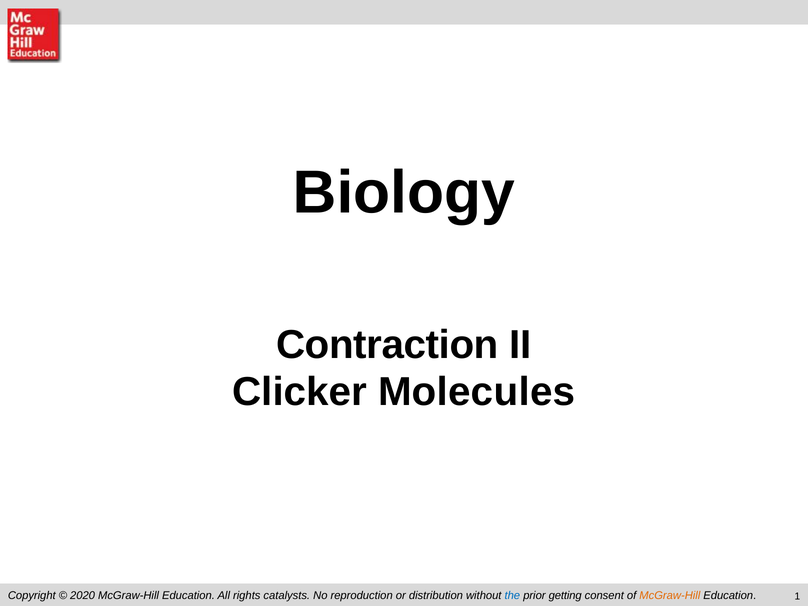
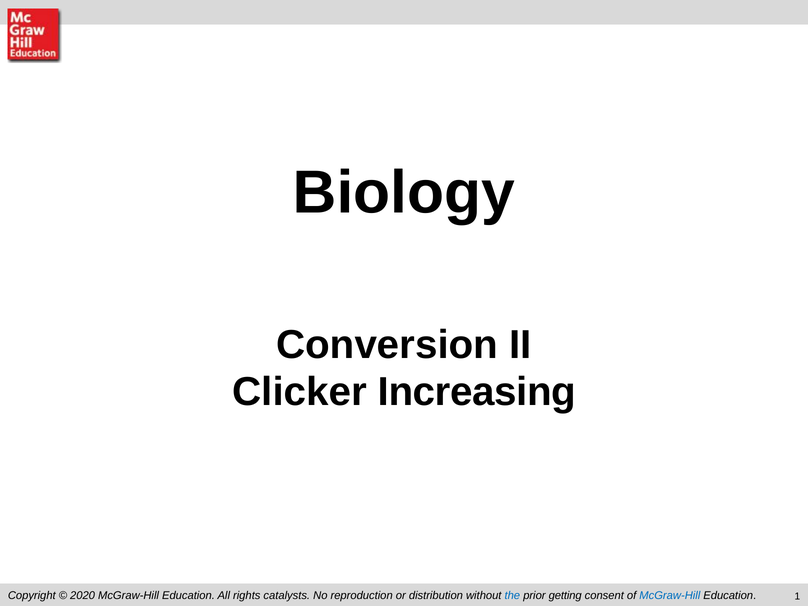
Contraction: Contraction -> Conversion (387, 345)
Molecules: Molecules -> Increasing (477, 392)
McGraw-Hill colour: orange -> blue (670, 596)
